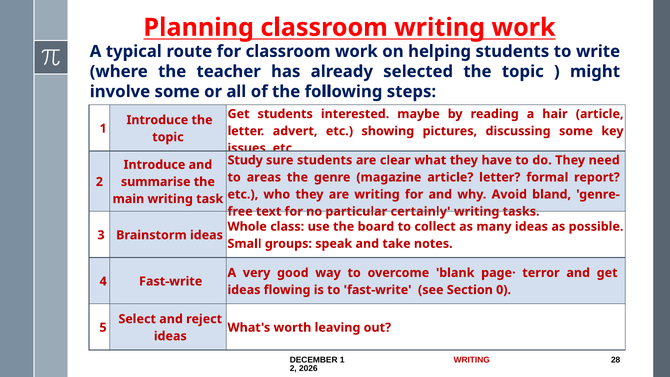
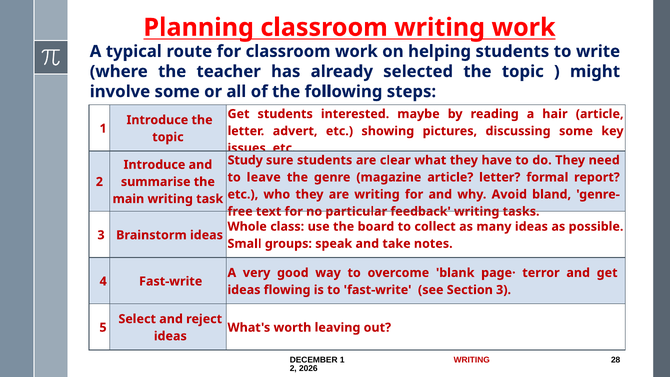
areas: areas -> leave (264, 177)
certainly: certainly -> feedback (421, 211)
Section 0: 0 -> 3 (504, 290)
